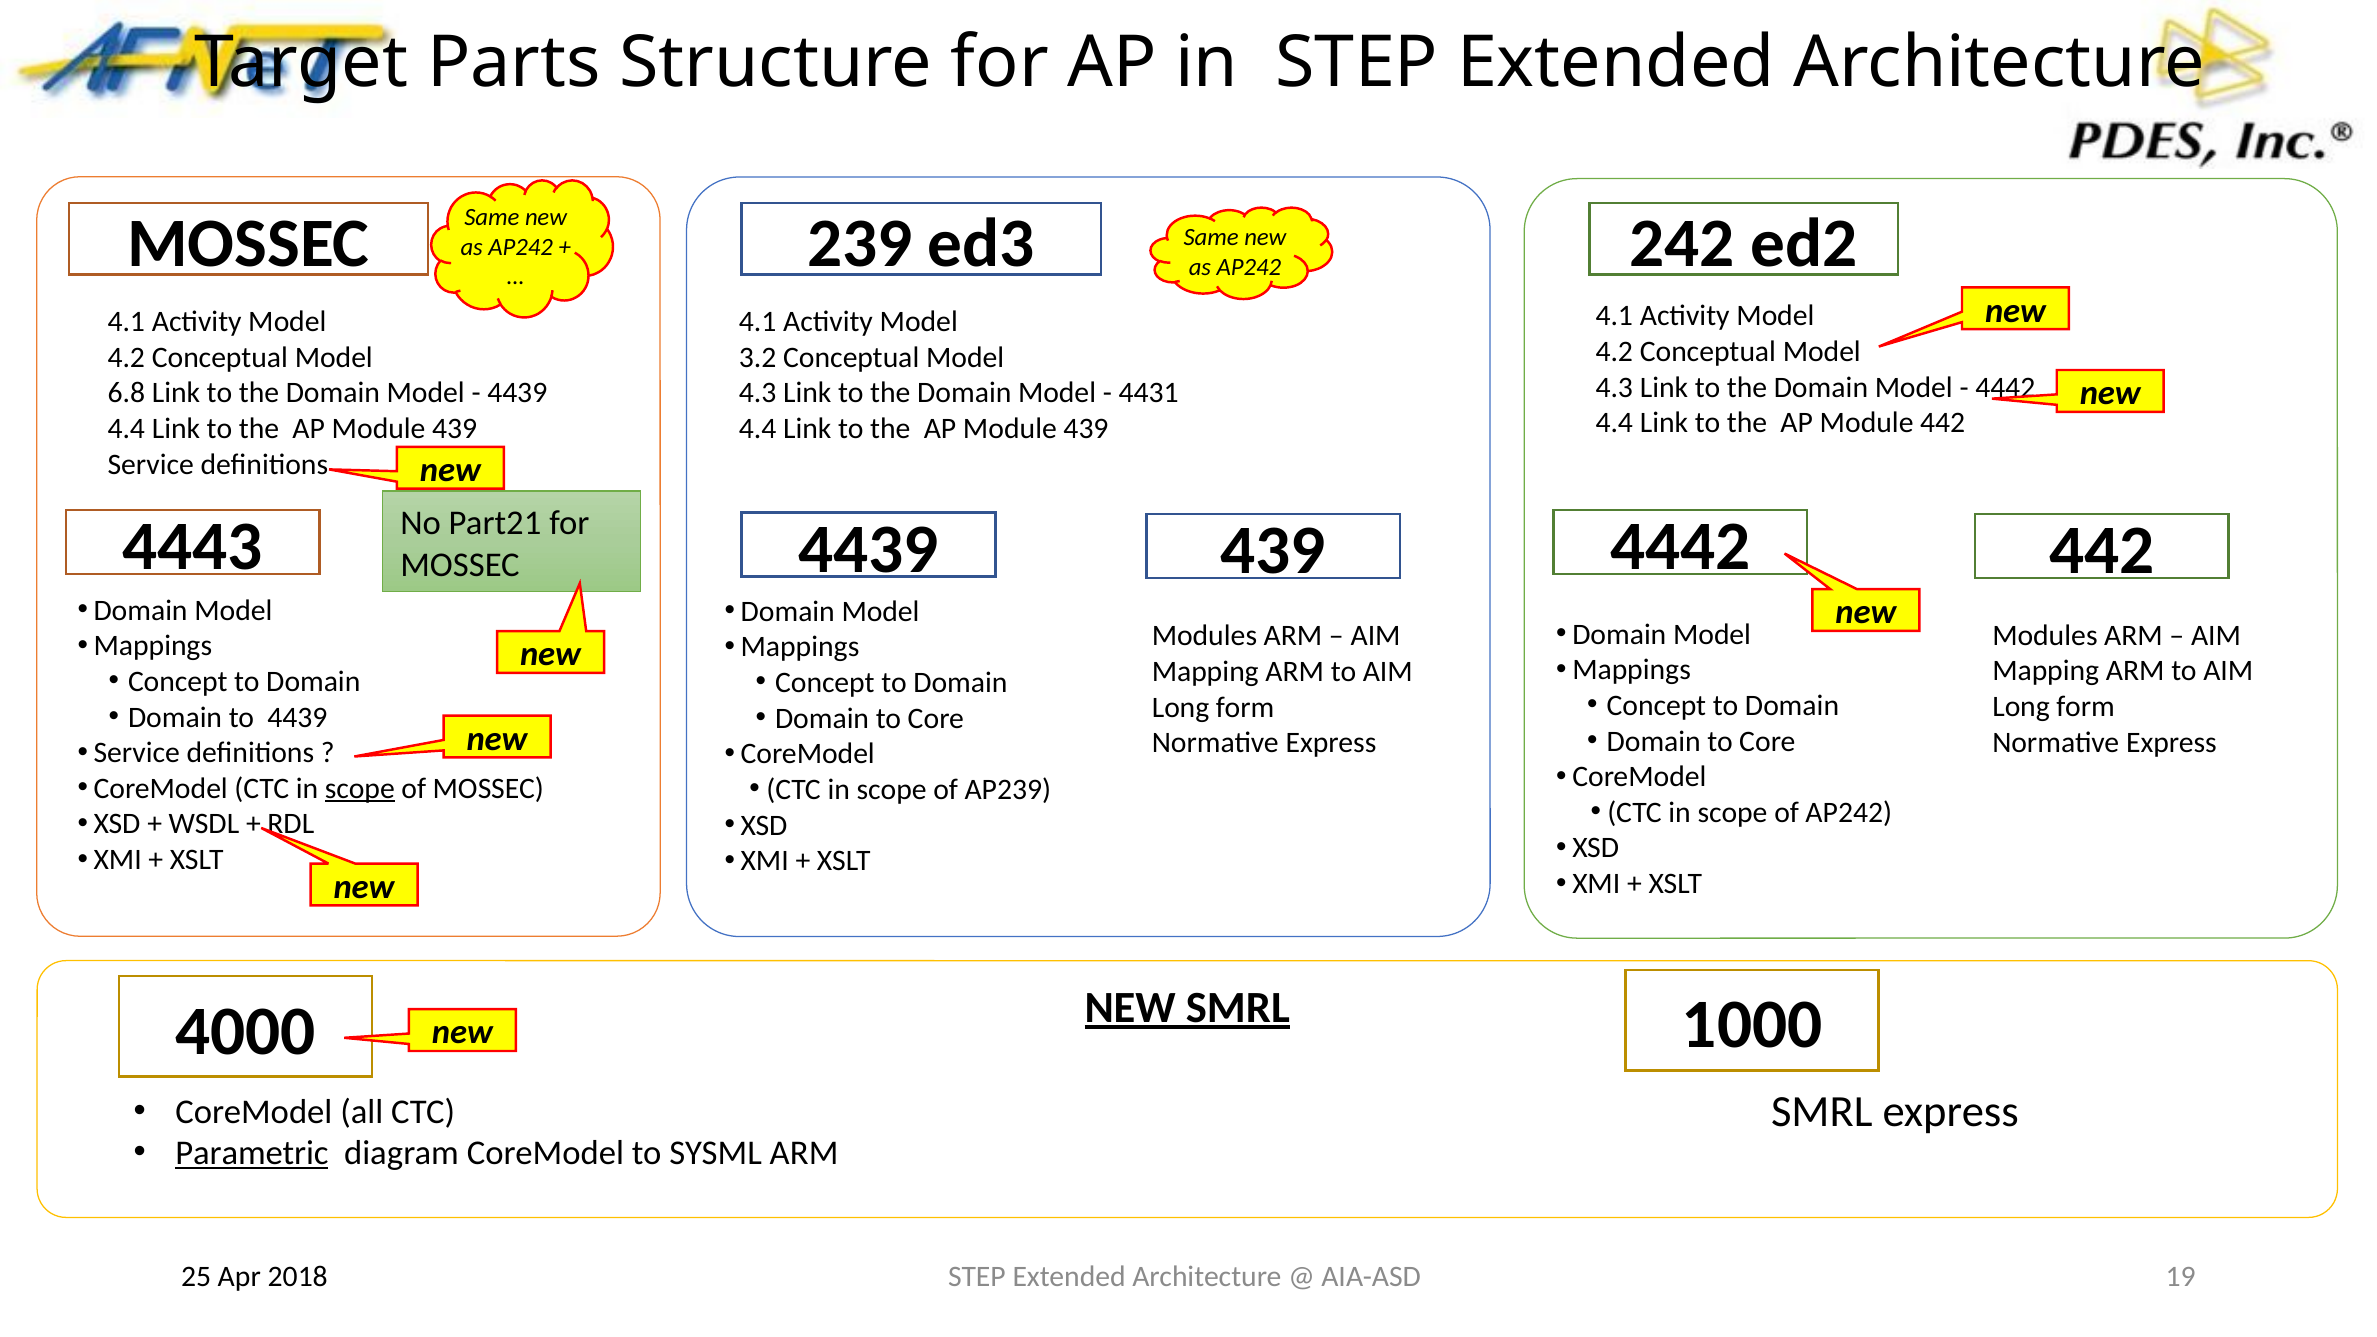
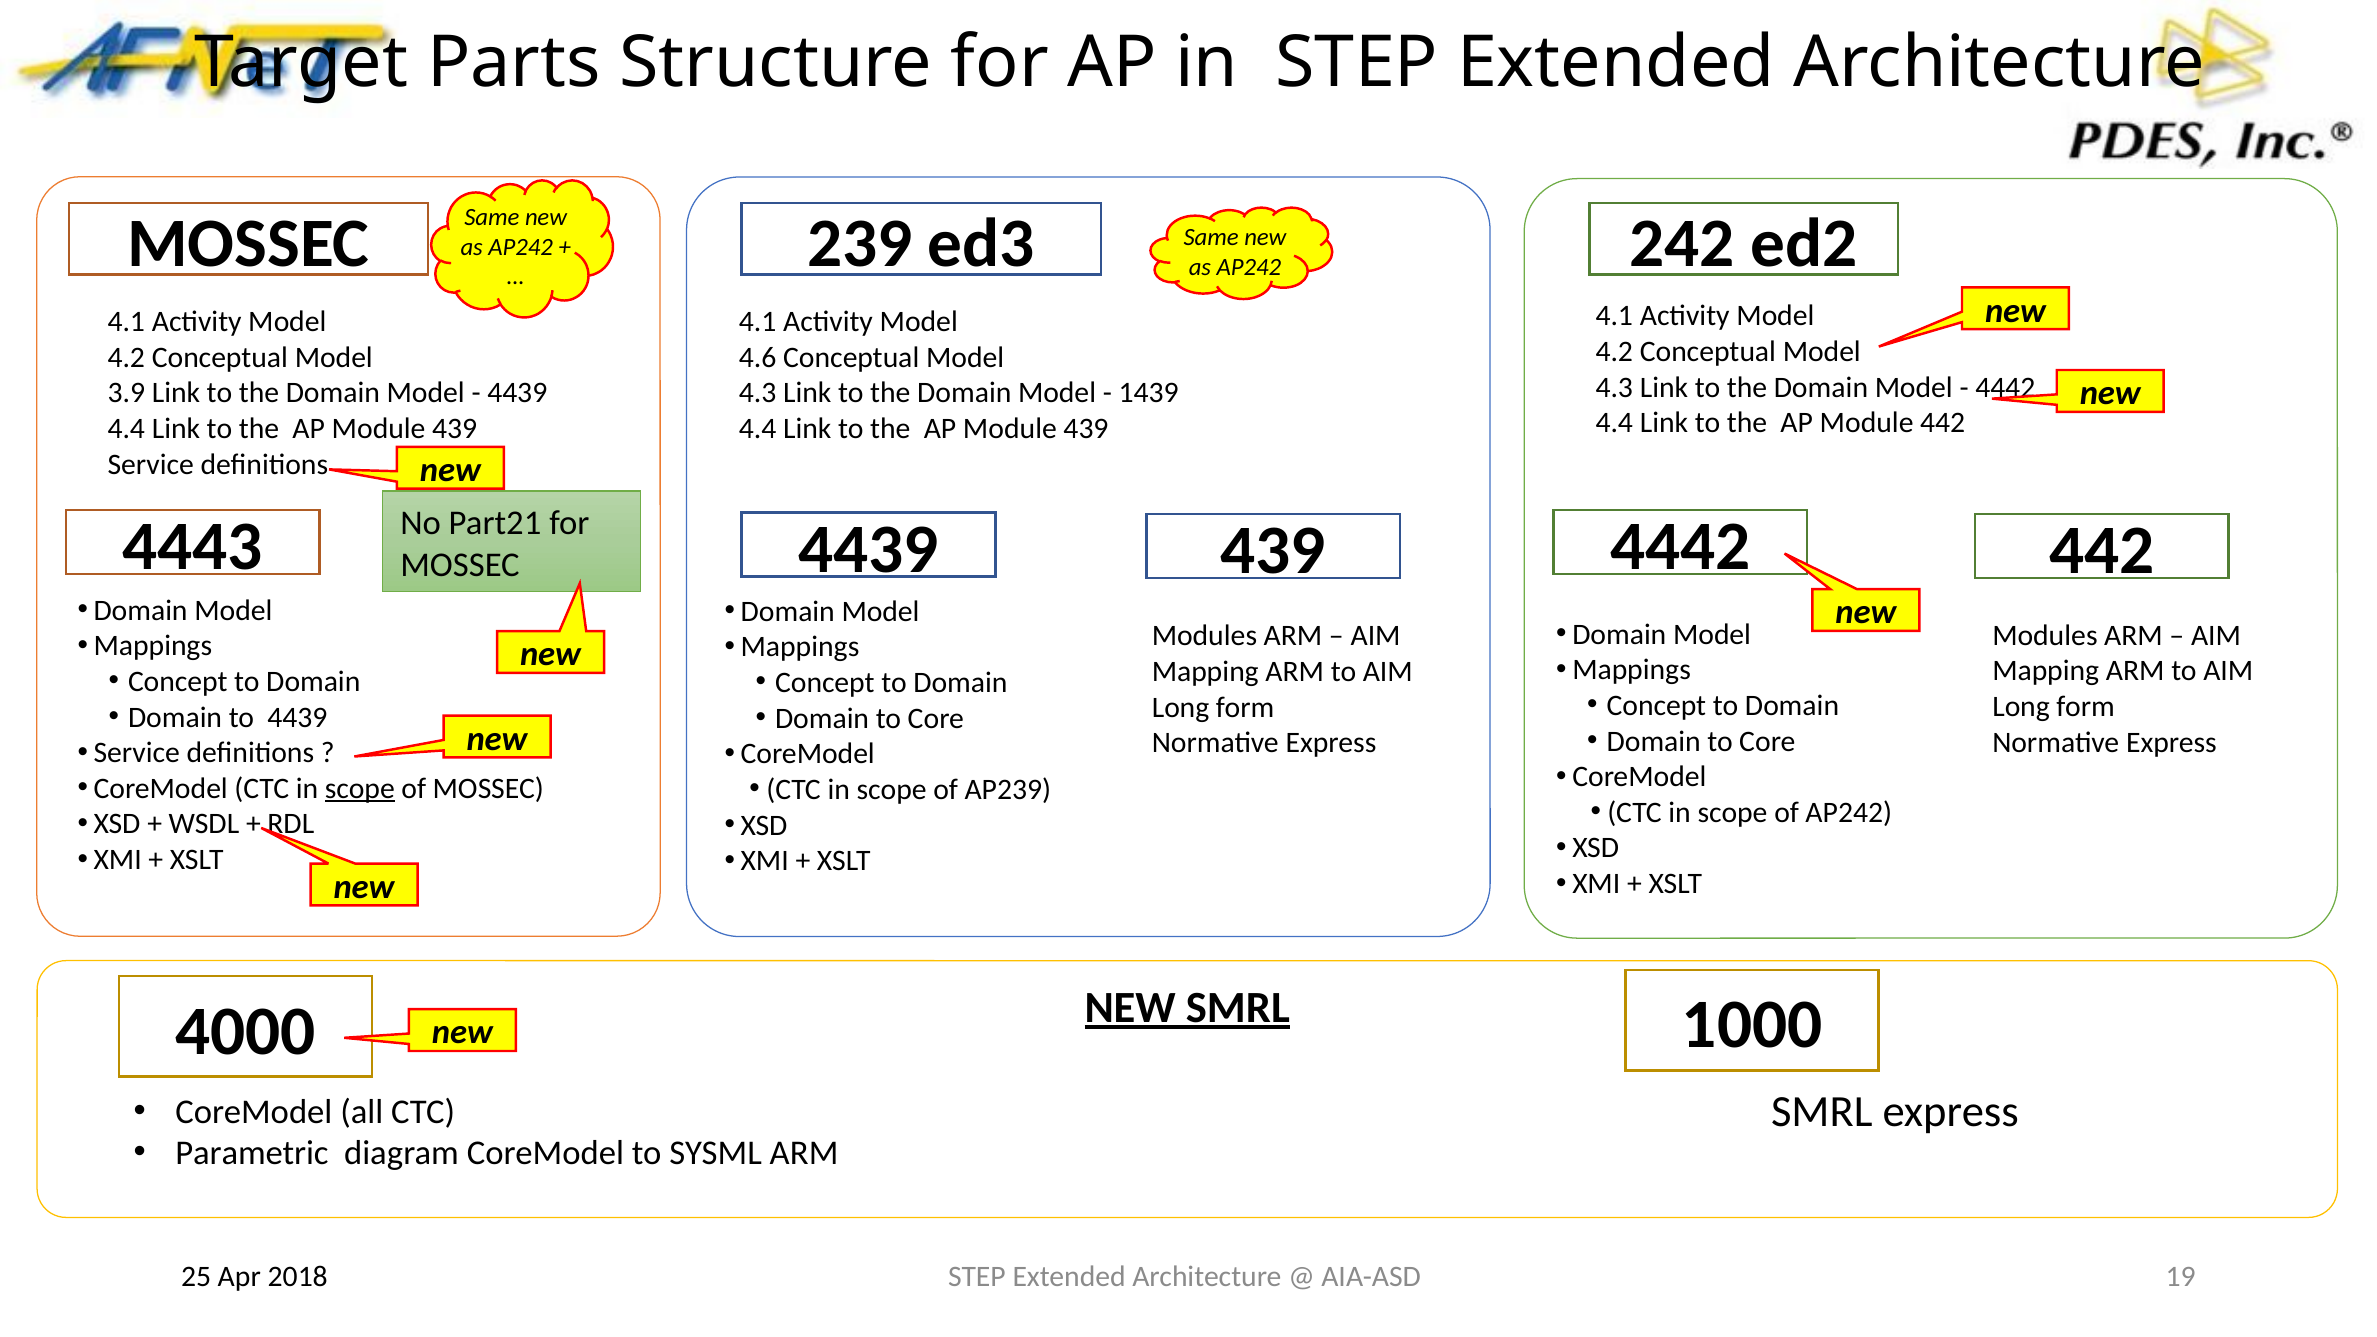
3.2: 3.2 -> 4.6 (758, 357)
6.8: 6.8 -> 3.9 (126, 393)
4431: 4431 -> 1439 (1149, 393)
Parametric underline: present -> none (252, 1153)
